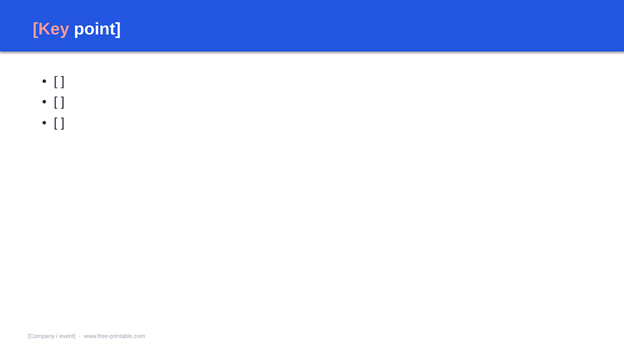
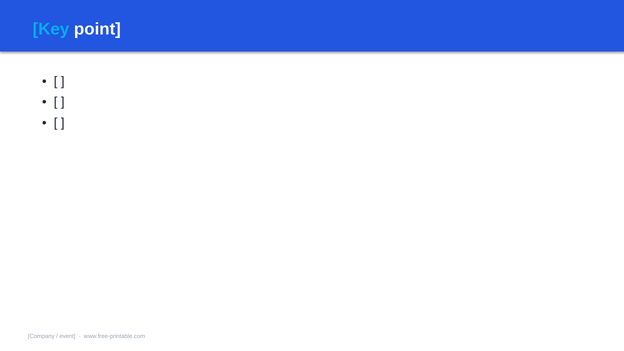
Key colour: pink -> light blue (51, 29)
